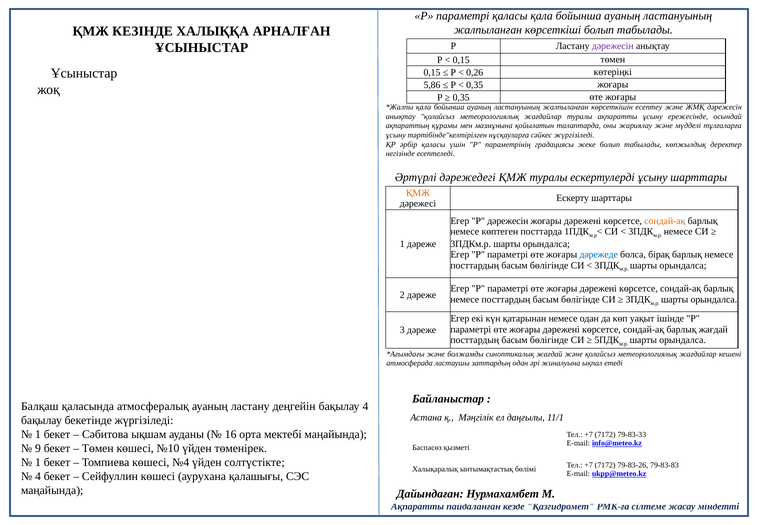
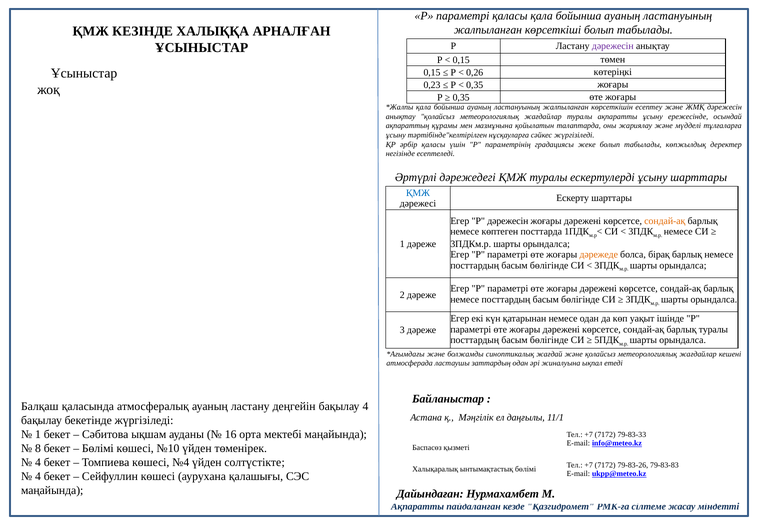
5,86: 5,86 -> 0,23 (432, 85)
ҚМЖ colour: orange -> blue (418, 193)
дәрежеде colour: blue -> orange (599, 254)
барлық жағдай: жағдай -> туралы (713, 329)
9: 9 -> 8 (38, 448)
Төмен: Төмен -> Бөлімі (98, 448)
1: 1 -> 4 (38, 462)
